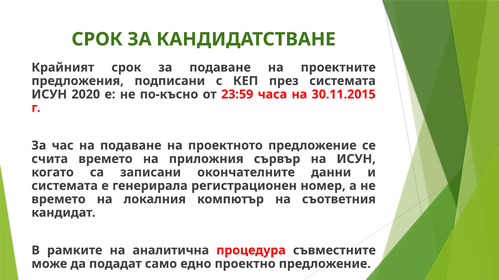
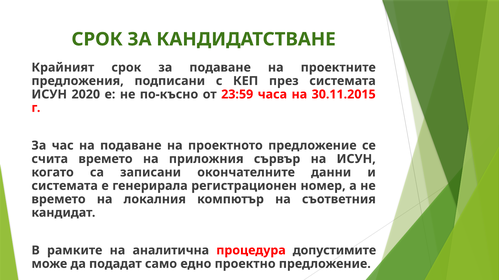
съвместните: съвместните -> допустимите (334, 251)
